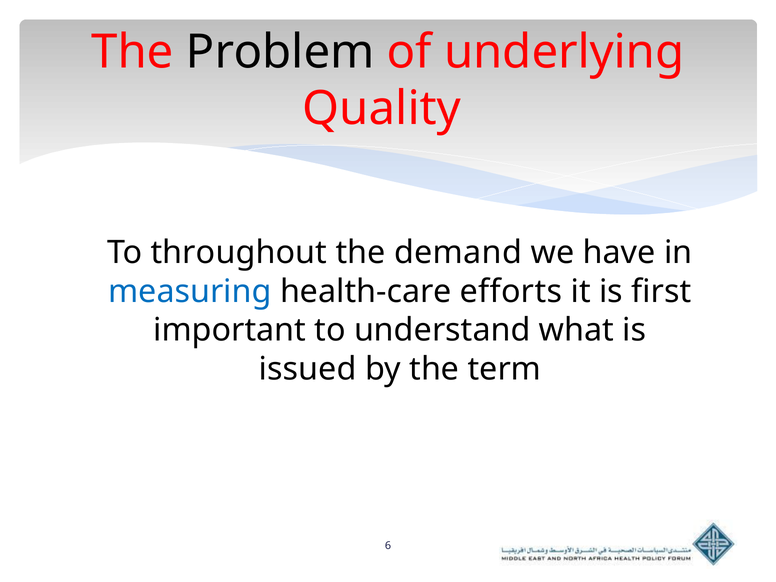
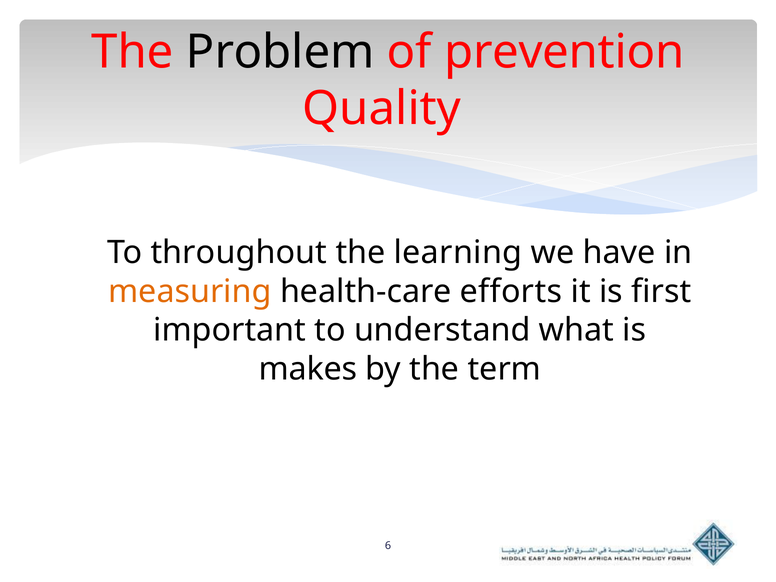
underlying: underlying -> prevention (564, 52)
demand: demand -> learning (458, 253)
measuring colour: blue -> orange (190, 291)
issued: issued -> makes (308, 369)
